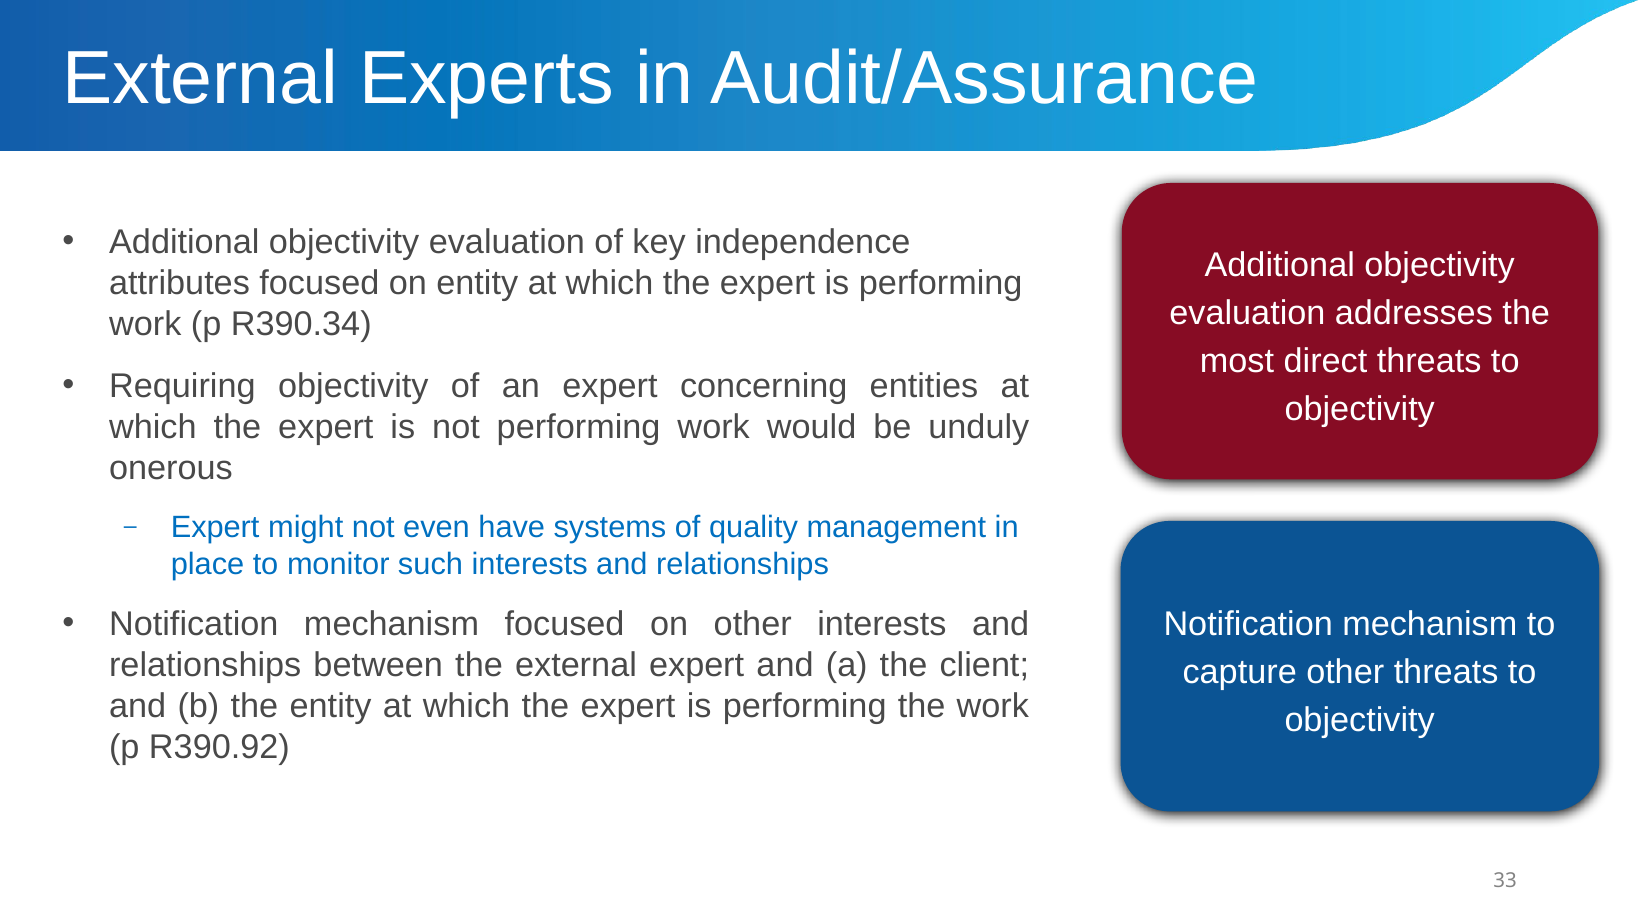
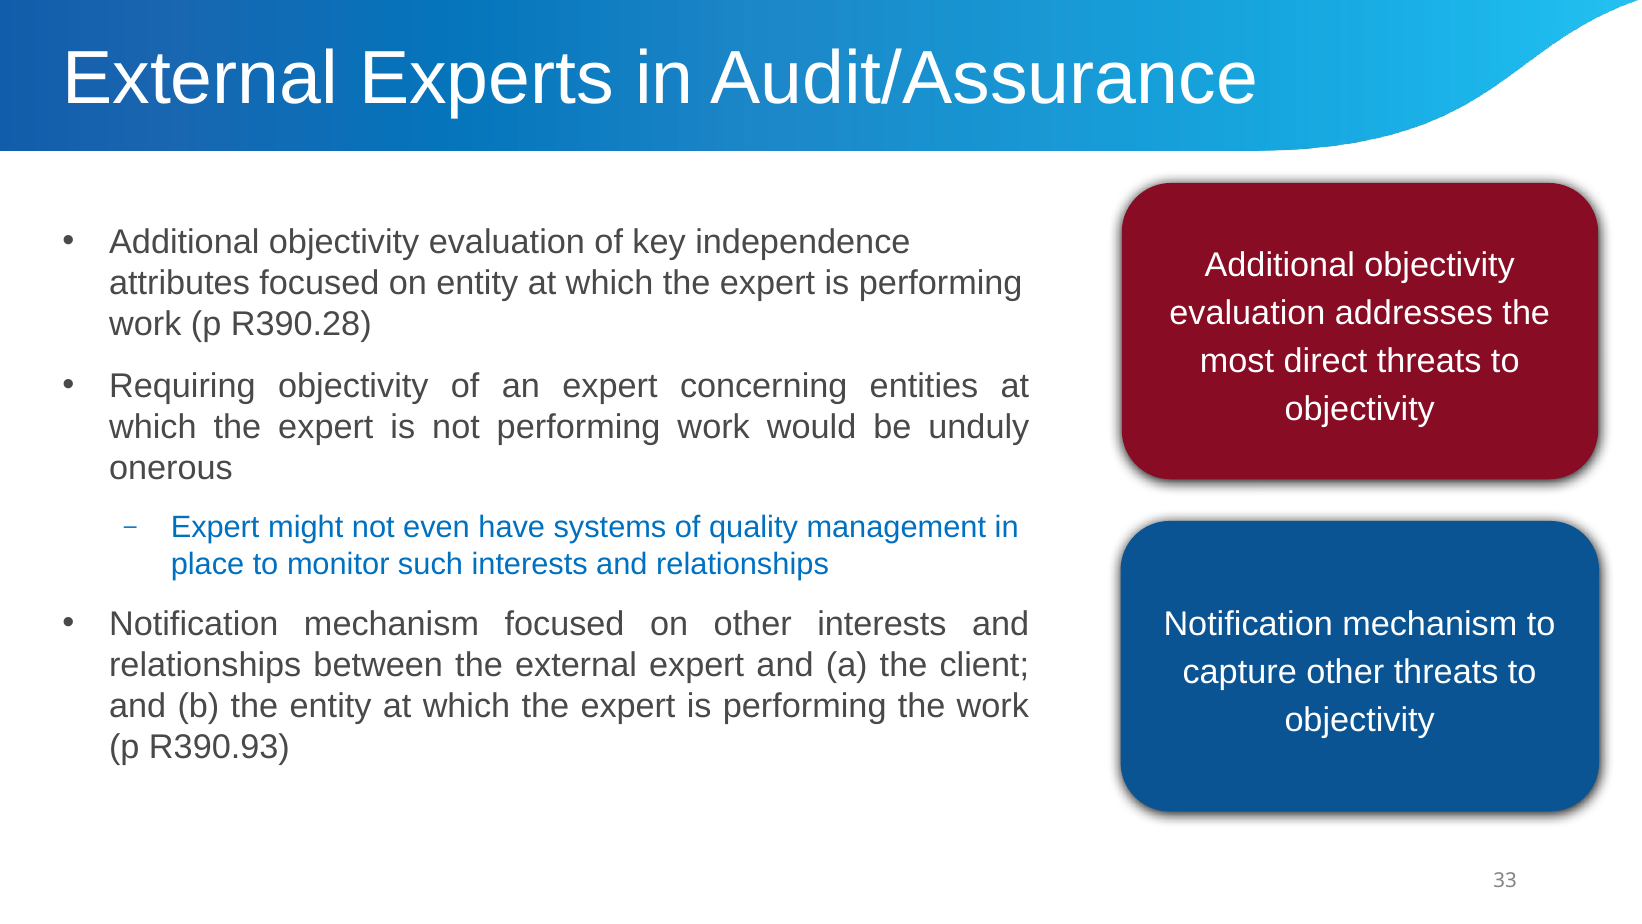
R390.34: R390.34 -> R390.28 (301, 324)
R390.92: R390.92 -> R390.93 (219, 747)
